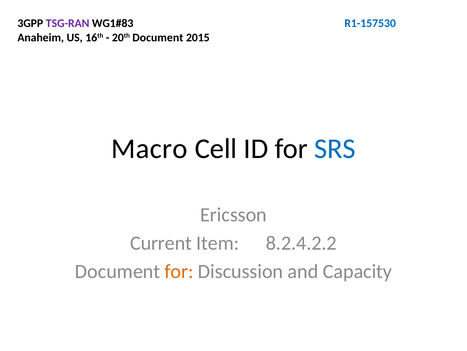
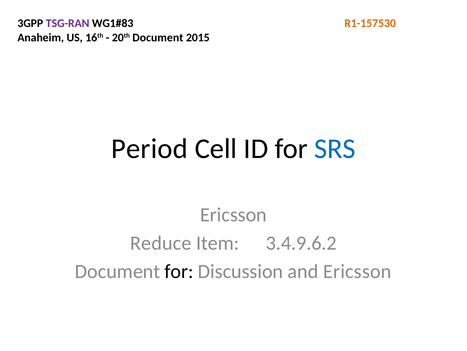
R1-157530 colour: blue -> orange (370, 23)
Macro: Macro -> Period (149, 148)
Current: Current -> Reduce (161, 243)
8.2.4.2.2: 8.2.4.2.2 -> 3.4.9.6.2 (301, 243)
for colour: orange -> black (179, 271)
and Capacity: Capacity -> Ericsson (357, 271)
